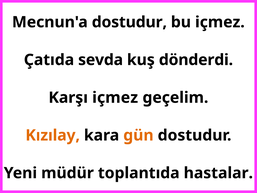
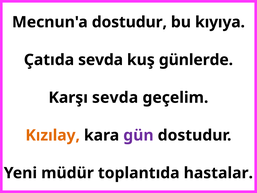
bu içmez: içmez -> kıyıya (220, 22)
dönderdi: dönderdi -> günlerde (196, 60)
Karşı içmez: içmez -> sevda (115, 97)
gün colour: orange -> purple (138, 135)
